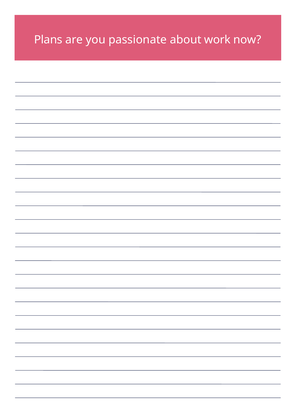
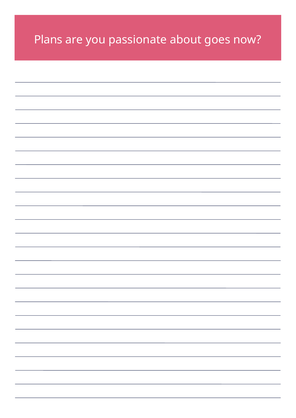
work: work -> goes (217, 40)
